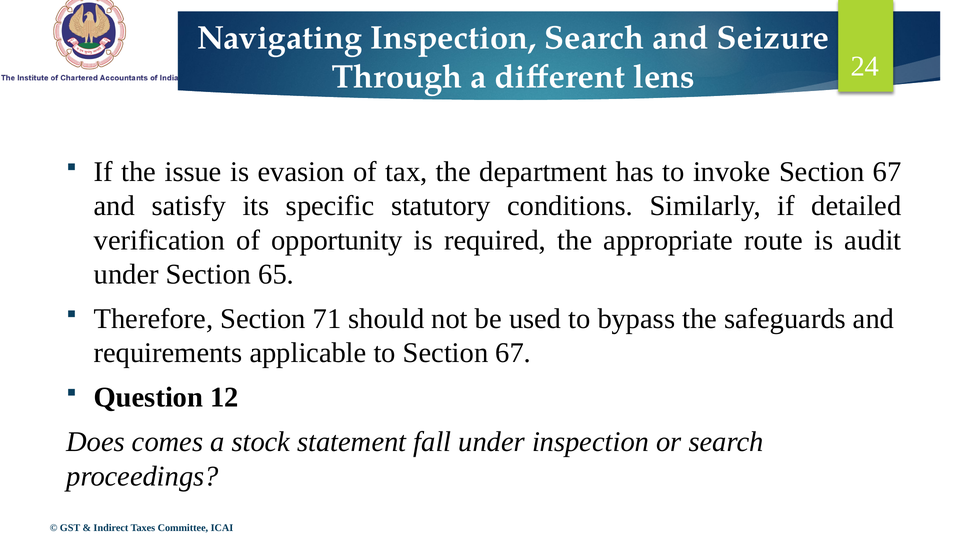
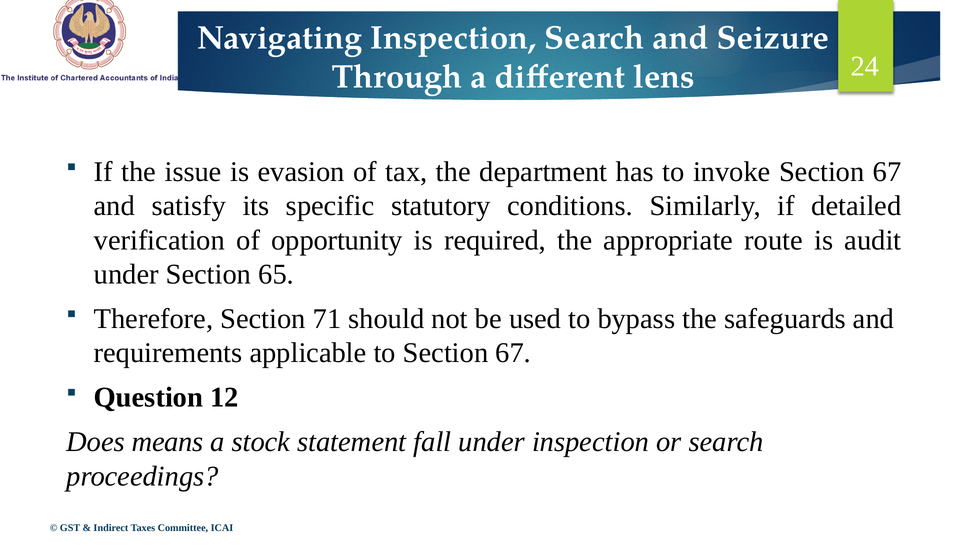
comes: comes -> means (168, 442)
